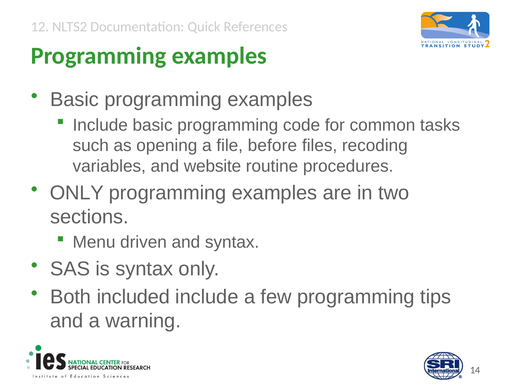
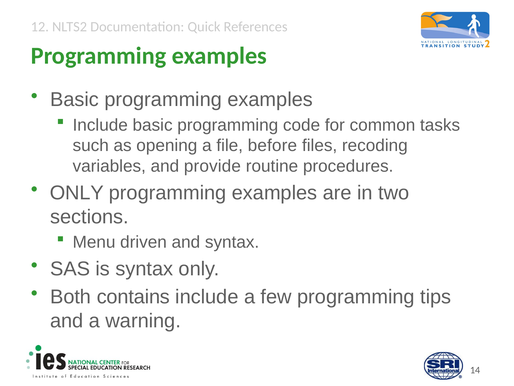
website: website -> provide (212, 166)
included: included -> contains (133, 297)
